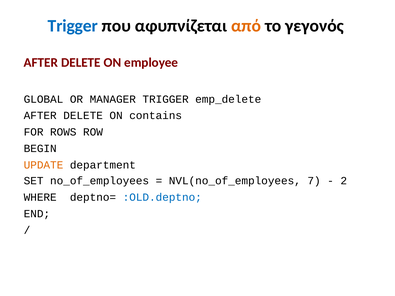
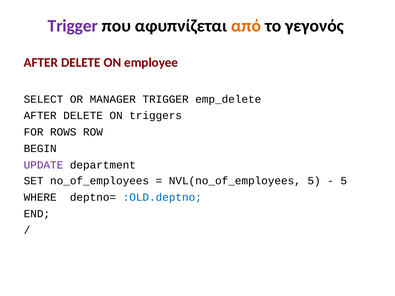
Trigger colour: blue -> purple (73, 26)
GLOBAL: GLOBAL -> SELECT (43, 99)
contains: contains -> triggers (156, 116)
UPDATE colour: orange -> purple (43, 165)
NVL(no_of_employees 7: 7 -> 5 (314, 181)
2: 2 -> 5 (344, 181)
